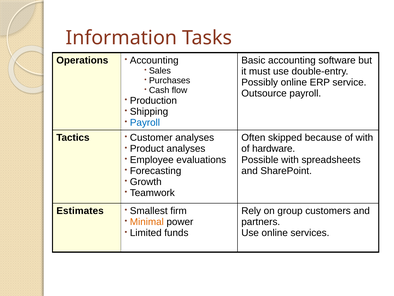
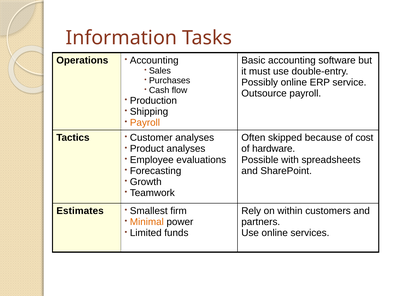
Payroll colour: blue -> orange (145, 122)
of with: with -> cost (364, 137)
group: group -> within (290, 210)
